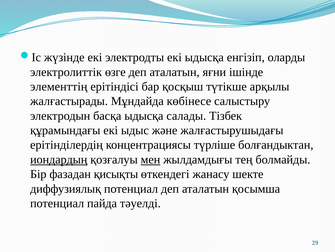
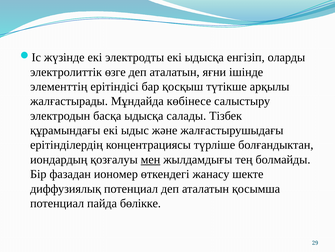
иондардың underline: present -> none (59, 159)
қисықты: қисықты -> иономер (116, 174)
тәуелді: тәуелді -> бөлікке (140, 203)
